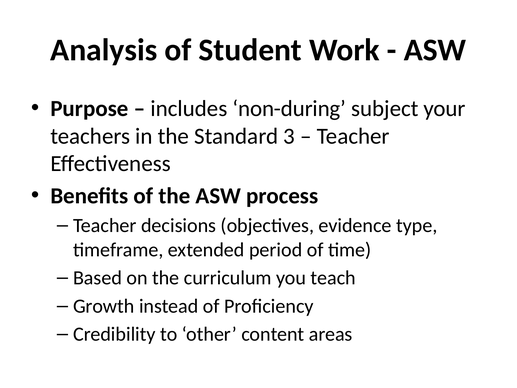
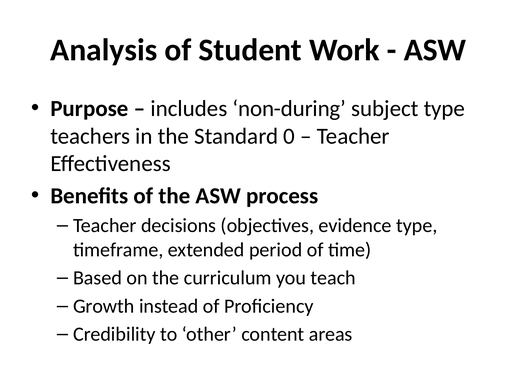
subject your: your -> type (444, 108)
3: 3 -> 0 (289, 136)
